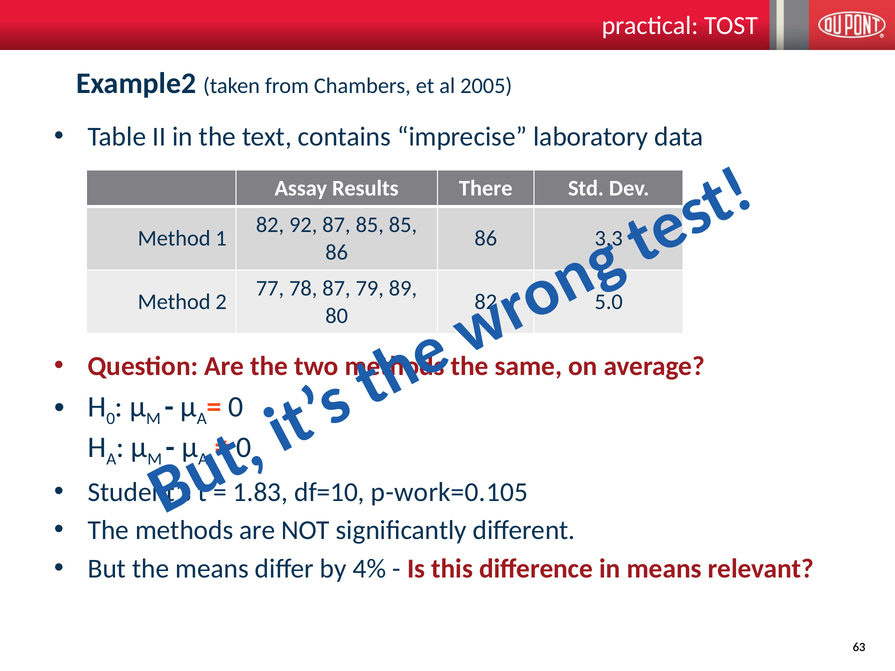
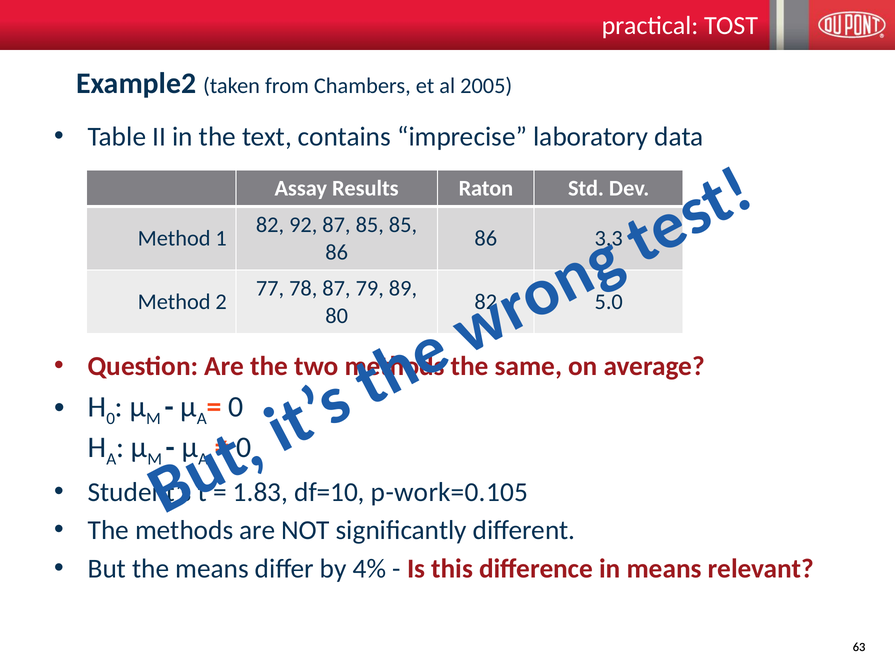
There: There -> Raton (486, 189)
